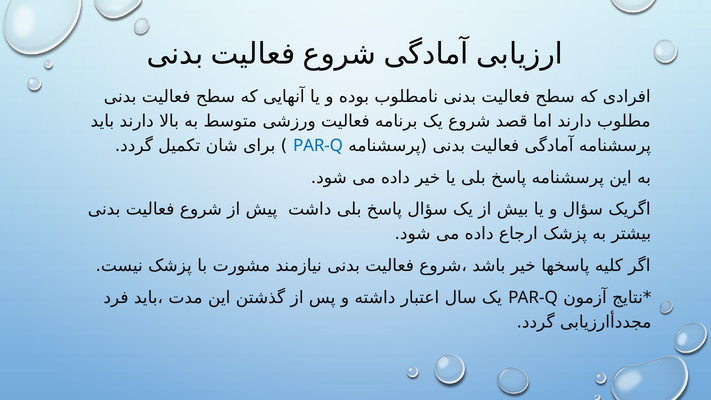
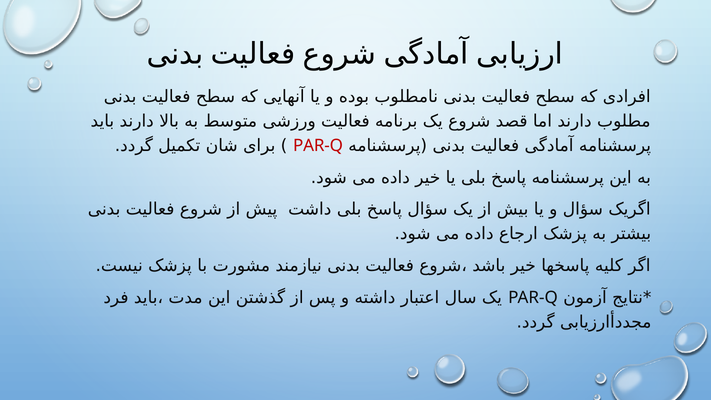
PAR-Q colour: blue -> red (318, 146)
